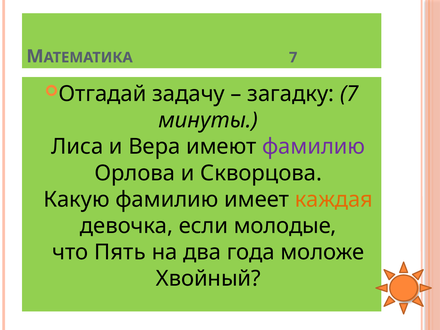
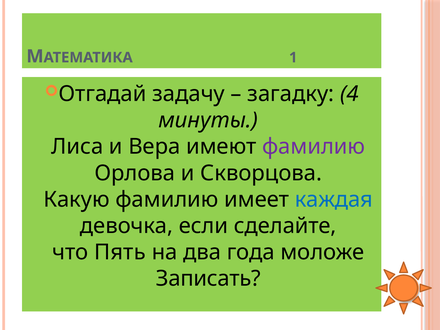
7: 7 -> 1 (293, 58)
загадку 7: 7 -> 4 (349, 94)
каждая colour: orange -> blue (334, 200)
молодые: молодые -> сделайте (285, 226)
Хвойный: Хвойный -> Записать (208, 279)
